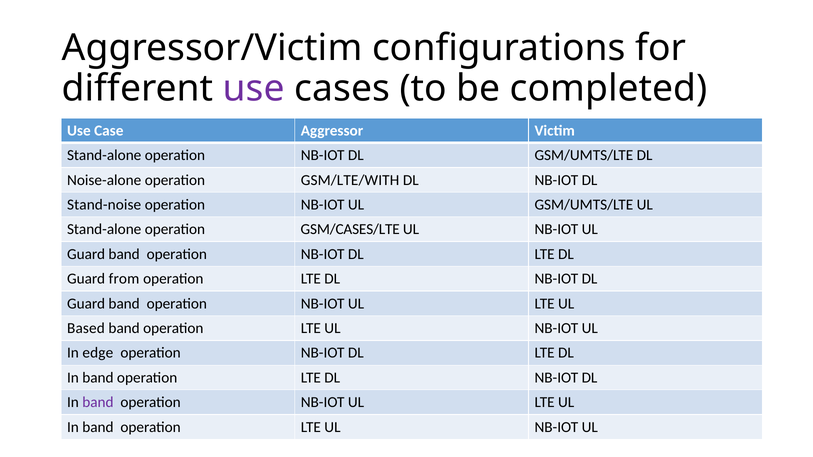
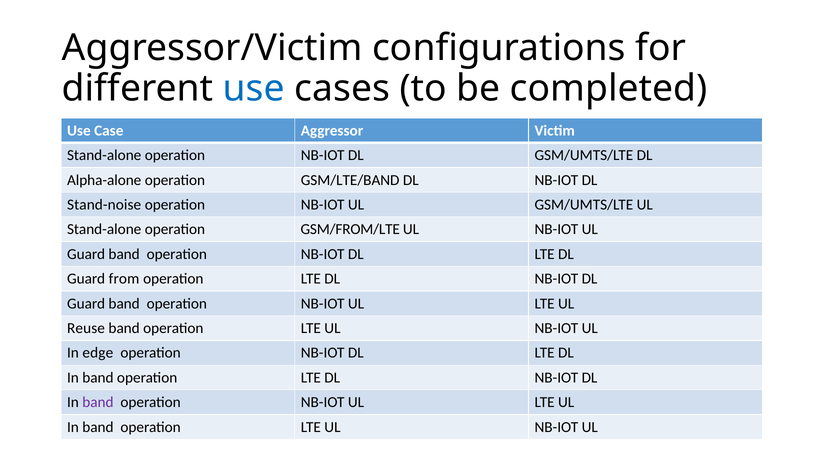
use colour: purple -> blue (254, 88)
Noise-alone: Noise-alone -> Alpha-alone (104, 180)
GSM/LTE/WITH: GSM/LTE/WITH -> GSM/LTE/BAND (350, 180)
GSM/CASES/LTE: GSM/CASES/LTE -> GSM/FROM/LTE (350, 230)
Based: Based -> Reuse (86, 328)
